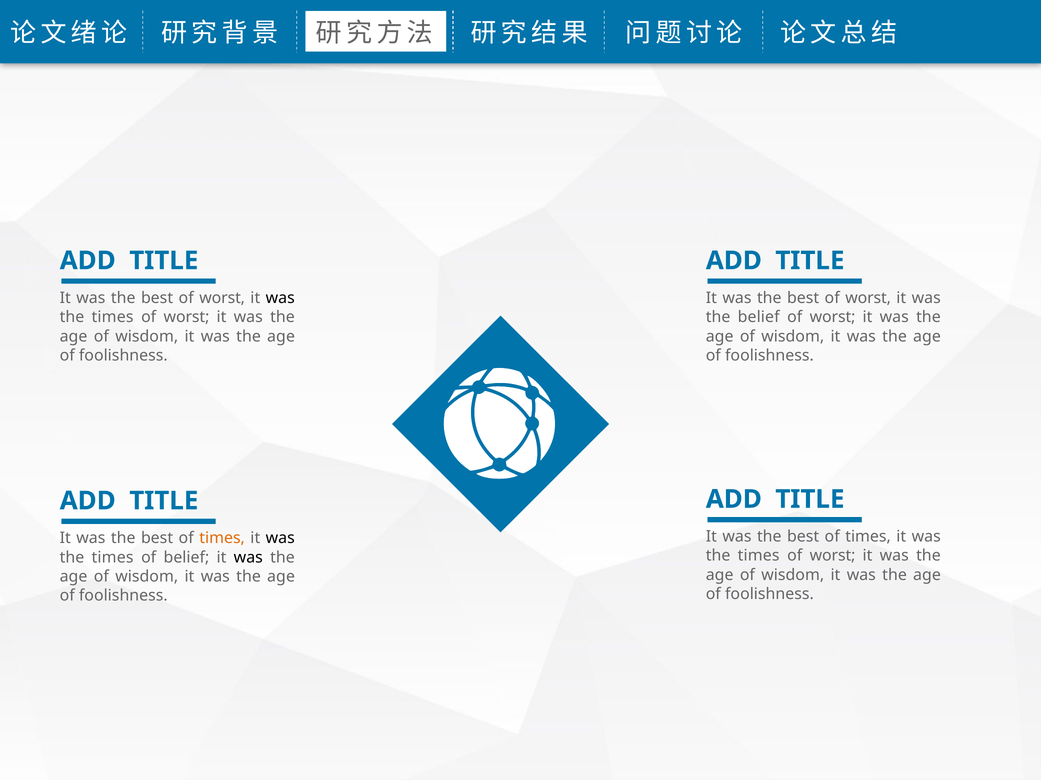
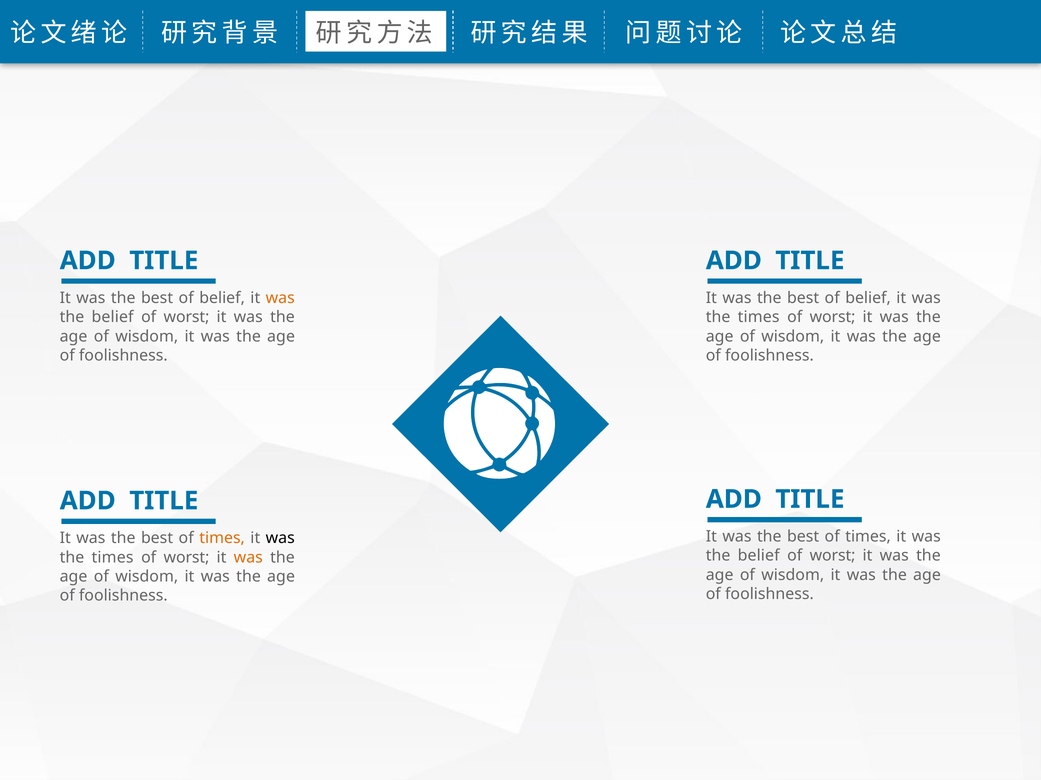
worst: worst -> belief (222, 298)
was colour: black -> orange (280, 298)
worst: worst -> belief (868, 298)
times: times -> belief (113, 318)
belief: belief -> times (759, 318)
times: times -> belief (759, 556)
belief: belief -> worst (187, 558)
was colour: black -> orange (248, 558)
